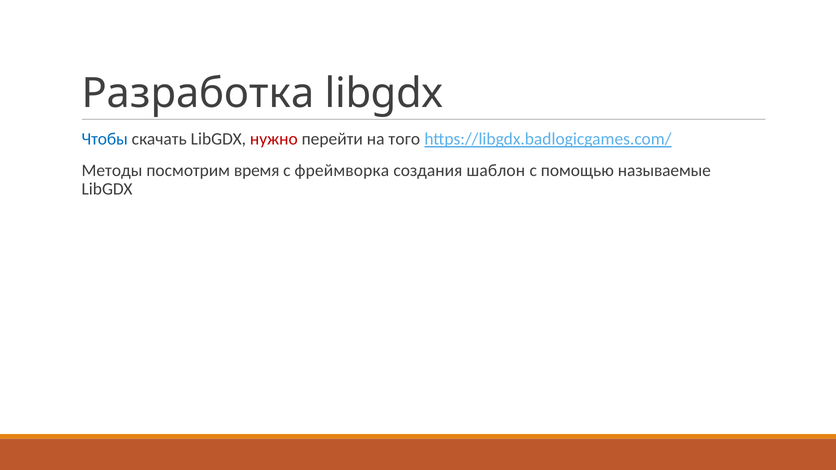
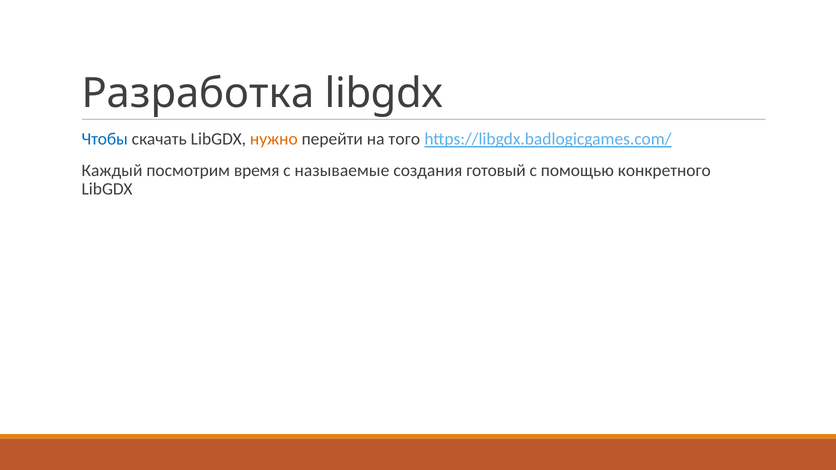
нужно colour: red -> orange (274, 139)
Методы: Методы -> Каждый (112, 170)
фреймворка: фреймворка -> называемые (342, 170)
шаблон: шаблон -> готовый (496, 170)
называемые: называемые -> конкретного (664, 170)
